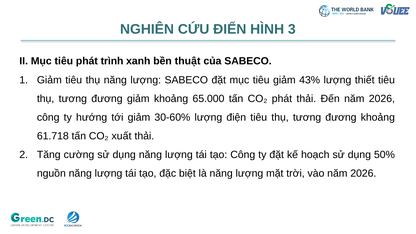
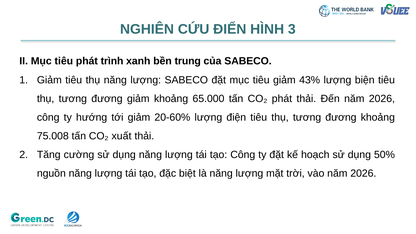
thuật: thuật -> trung (188, 61)
thiết: thiết -> biện (365, 80)
30-60%: 30-60% -> 20-60% (172, 117)
61.718: 61.718 -> 75.008 (53, 136)
